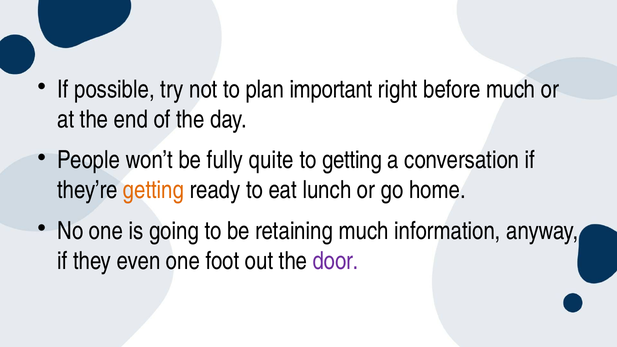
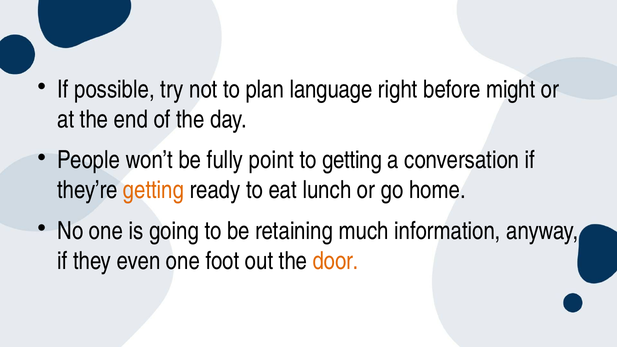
important: important -> language (331, 90)
before much: much -> might (511, 90)
quite: quite -> point (271, 160)
door colour: purple -> orange (336, 261)
